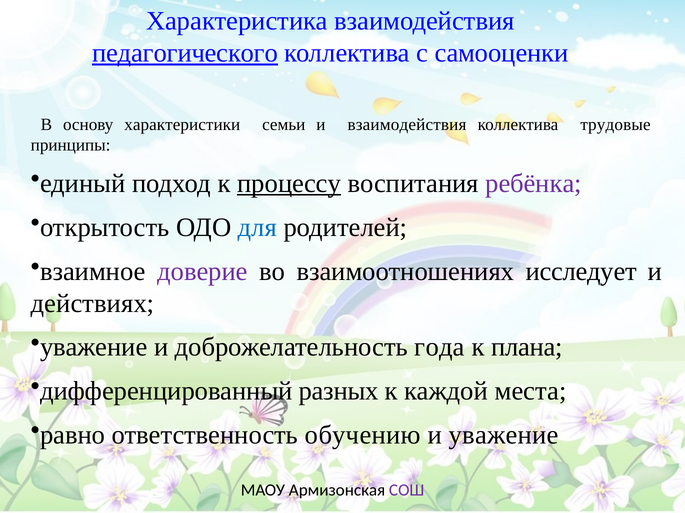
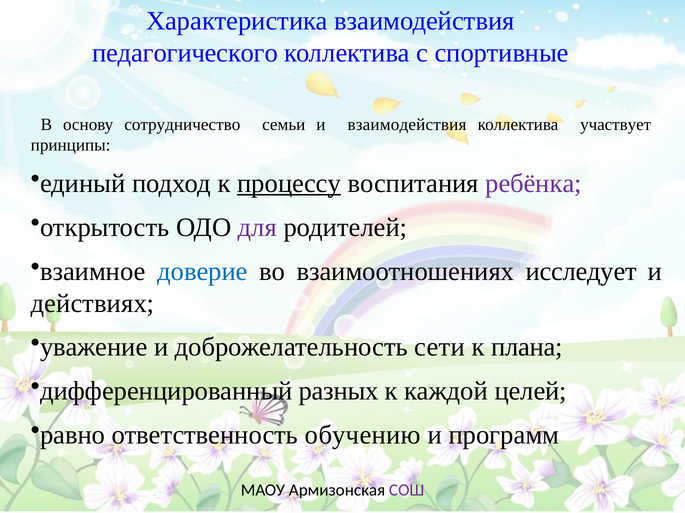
педагогического underline: present -> none (185, 53)
самооценки: самооценки -> спортивные (502, 53)
характеристики: характеристики -> сотрудничество (182, 125)
трудовые: трудовые -> участвует (616, 125)
для colour: blue -> purple (257, 228)
доверие colour: purple -> blue (202, 272)
года: года -> сети (440, 348)
места: места -> целей (531, 392)
и уважение: уважение -> программ (504, 436)
